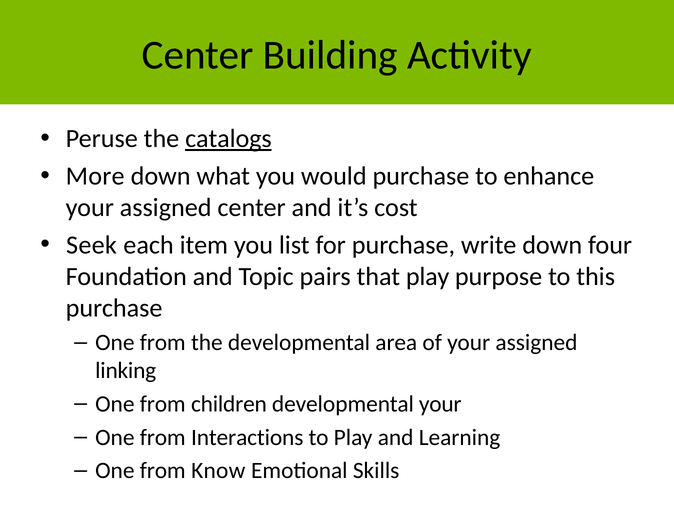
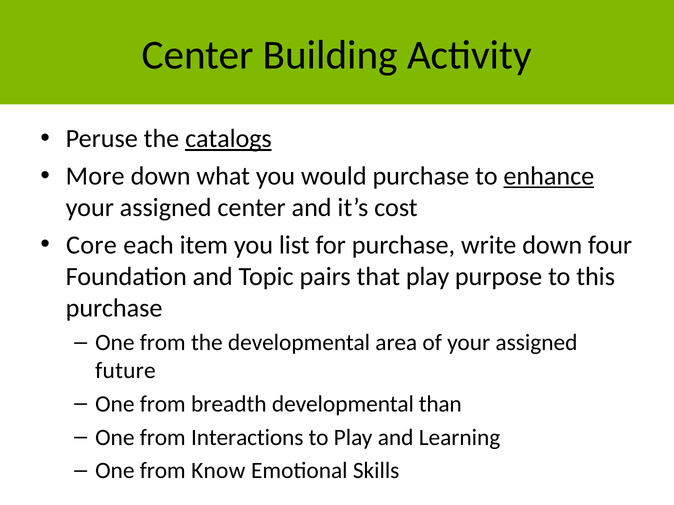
enhance underline: none -> present (549, 176)
Seek: Seek -> Core (91, 245)
linking: linking -> future (125, 371)
children: children -> breadth (229, 404)
developmental your: your -> than (440, 404)
